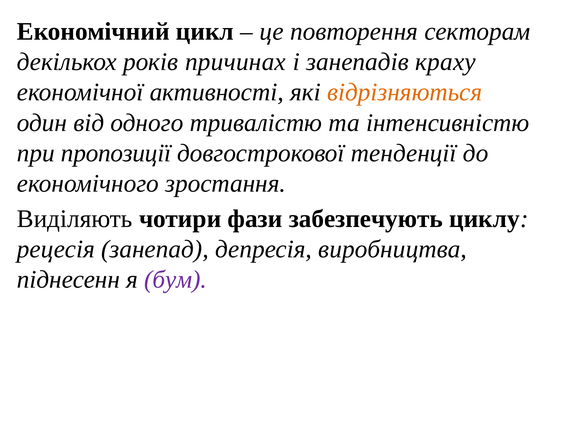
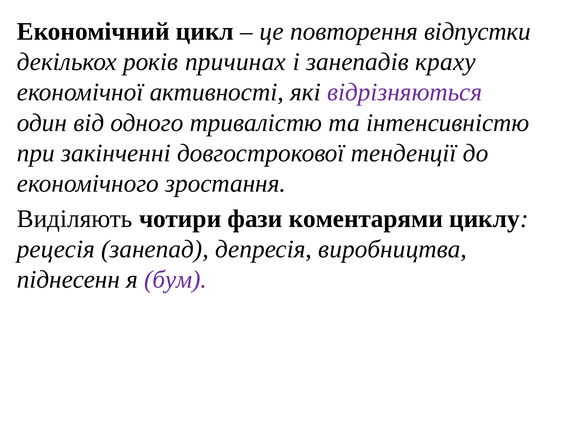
секторам: секторам -> відпустки (477, 32)
відрізняються colour: orange -> purple (405, 92)
пропозиції: пропозиції -> закінченні (116, 153)
забезпечують: забезпечують -> коментарями (366, 219)
